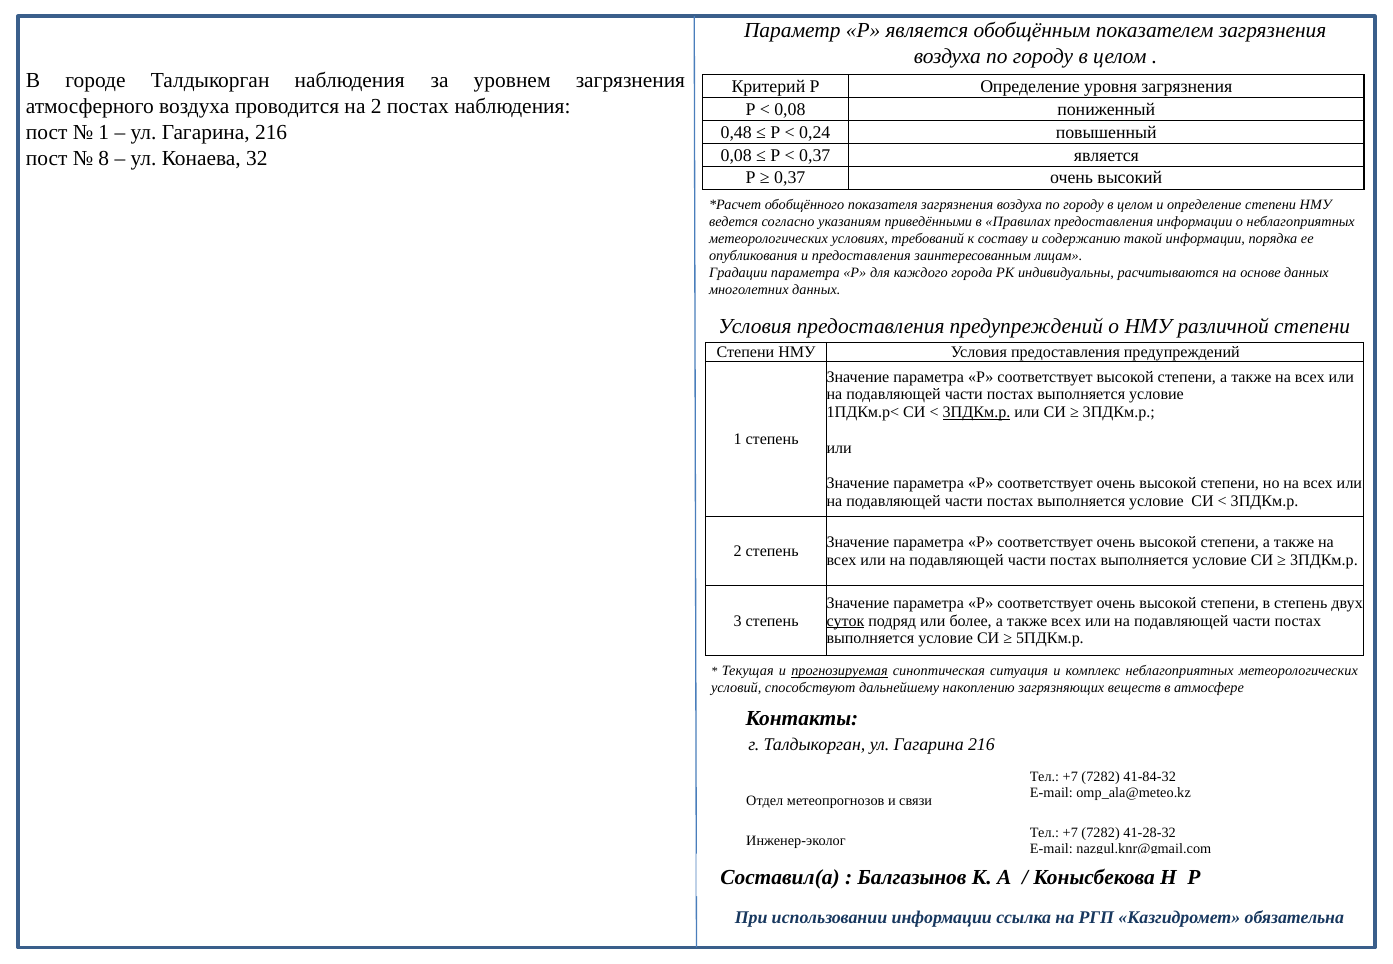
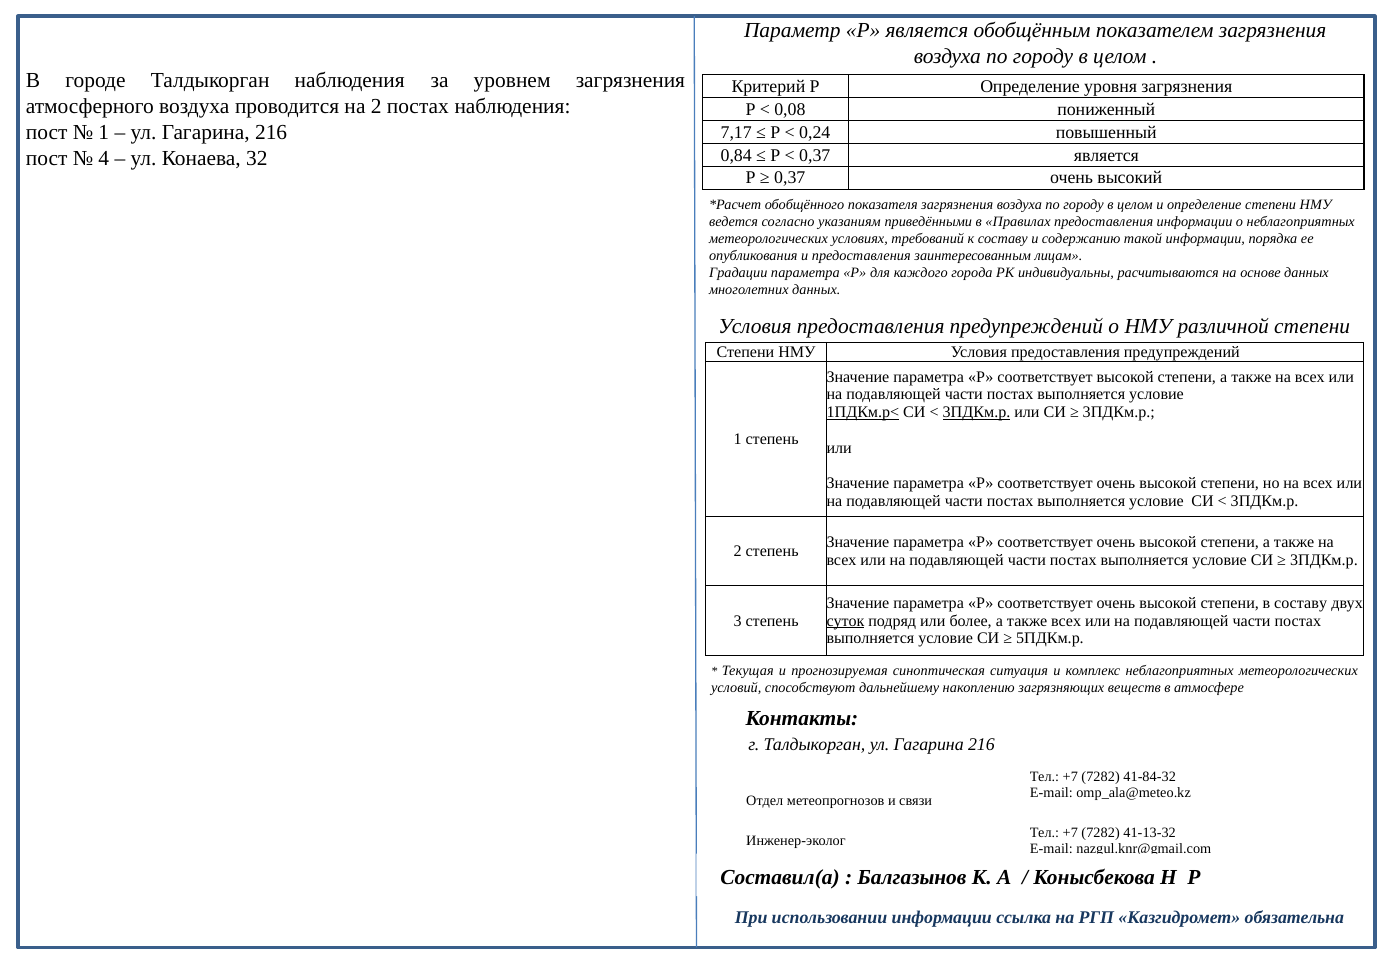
0,48: 0,48 -> 7,17 (736, 132)
0,08: 0,08 -> 0,84 (736, 155)
8: 8 -> 4 (104, 158)
1ПДКм.р< underline: none -> present (863, 412)
в степень: степень -> составу (1301, 603)
прогнозируемая underline: present -> none (840, 671)
41-28-32: 41-28-32 -> 41-13-32 (1150, 833)
